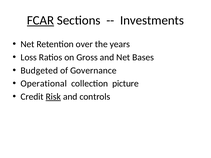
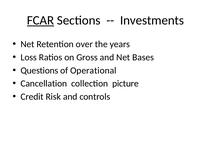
Budgeted: Budgeted -> Questions (39, 71)
Governance: Governance -> Operational (93, 71)
Operational: Operational -> Cancellation (44, 84)
Risk underline: present -> none (53, 97)
